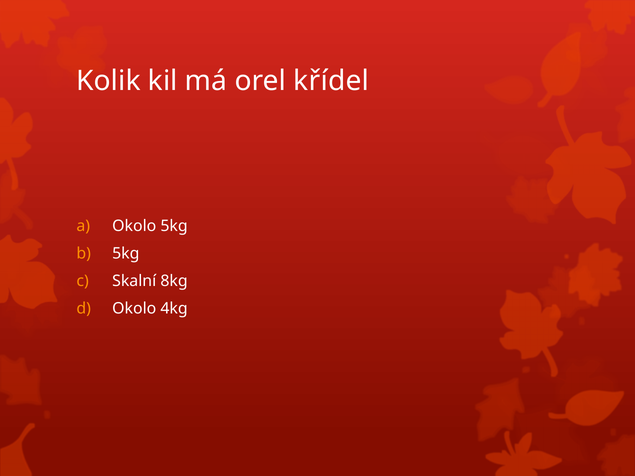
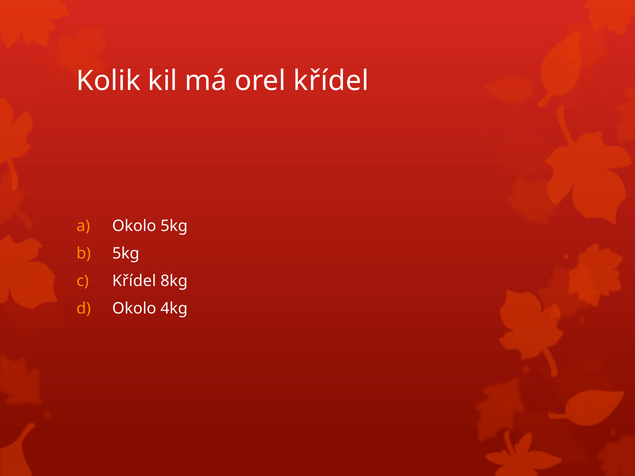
Skalní: Skalní -> Křídel (134, 281)
